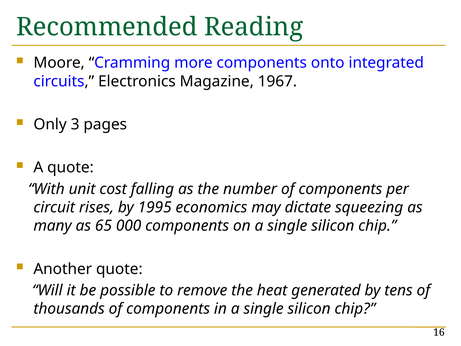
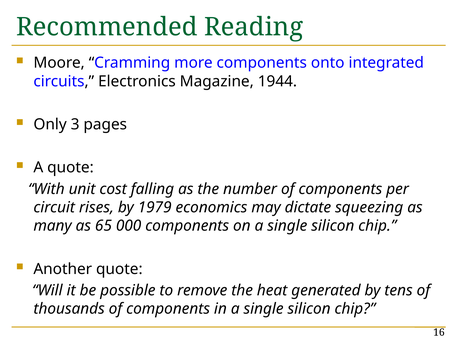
1967: 1967 -> 1944 (277, 81)
1995: 1995 -> 1979 (155, 207)
